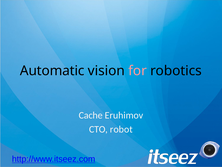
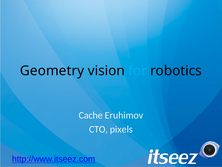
Automatic: Automatic -> Geometry (52, 71)
for colour: pink -> light blue (138, 71)
robot: robot -> pixels (121, 129)
